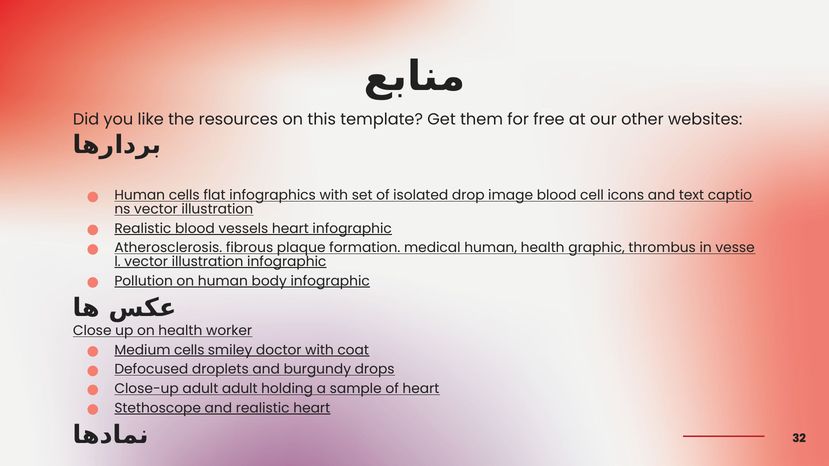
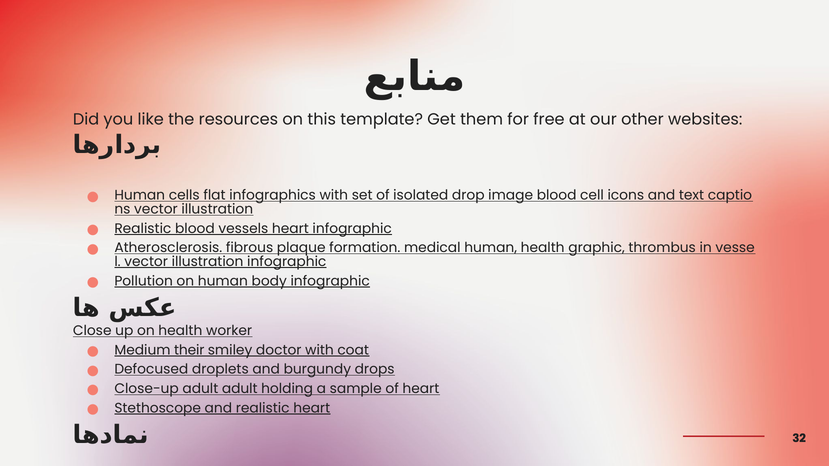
Medium cells: cells -> their (189, 350)
